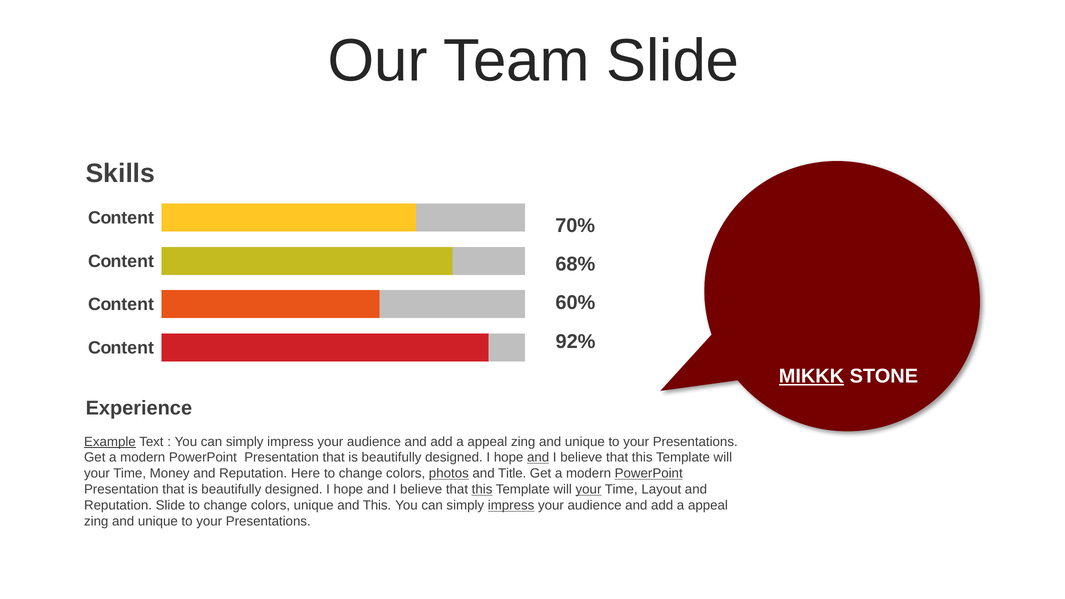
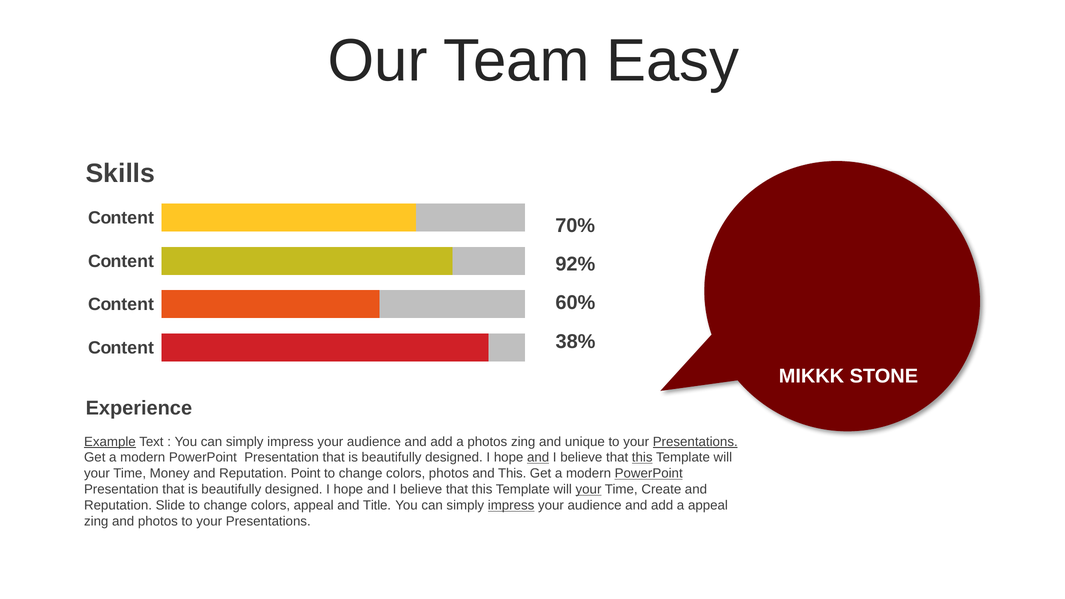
Team Slide: Slide -> Easy (673, 61)
68%: 68% -> 92% (575, 264)
92%: 92% -> 38% (576, 342)
MIKKK underline: present -> none (811, 376)
appeal: appeal -> photos (487, 442)
Presentations underline: none -> present (695, 442)
this underline: none -> present (642, 458)
Here: Here -> Point (306, 474)
photos underline: present -> none (449, 474)
and Title: Title -> This (512, 474)
this underline: present -> none (482, 490)
Layout: Layout -> Create (661, 490)
colors unique: unique -> appeal (314, 506)
and This: This -> Title (377, 506)
unique: unique -> photos (158, 522)
